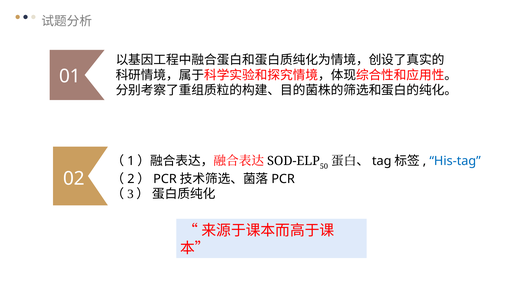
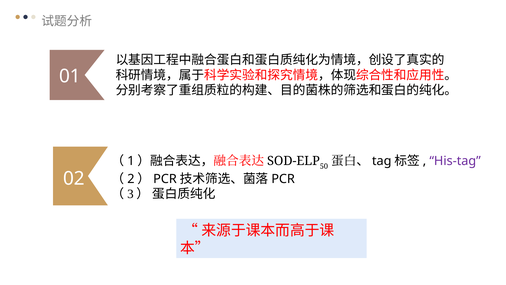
His-tag colour: blue -> purple (455, 161)
